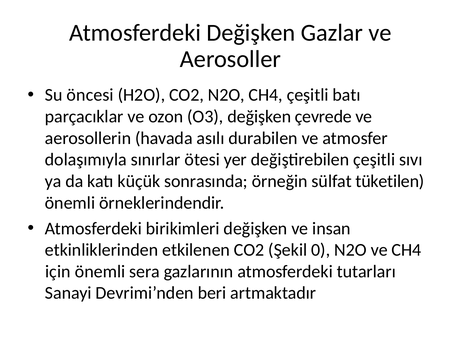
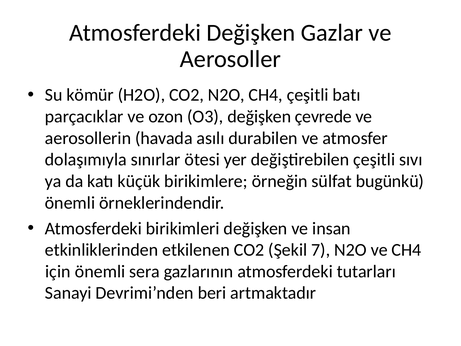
öncesi: öncesi -> kömür (90, 95)
sonrasında: sonrasında -> birikimlere (206, 181)
tüketilen: tüketilen -> bugünkü (390, 181)
0: 0 -> 7 (321, 250)
